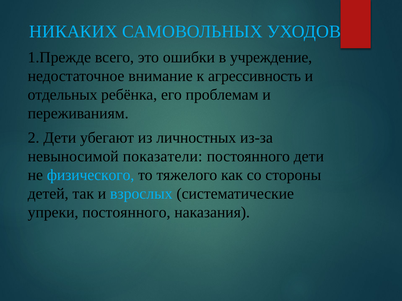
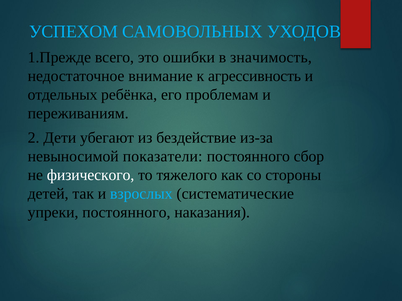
НИКАКИХ: НИКАКИХ -> УСПЕХОМ (74, 32)
учреждение: учреждение -> значимость (271, 57)
личностных: личностных -> бездействие (196, 138)
постоянного дети: дети -> сбор (309, 156)
физического colour: light blue -> white (91, 175)
